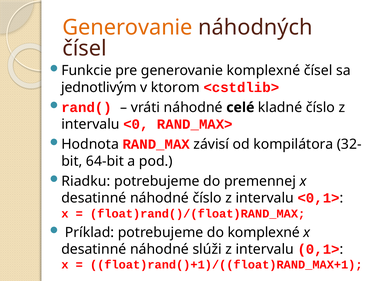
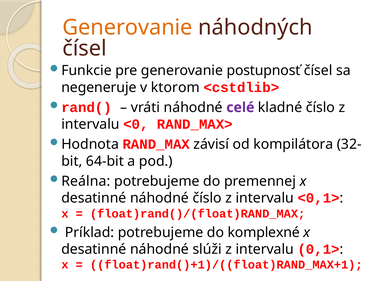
generovanie komplexné: komplexné -> postupnosť (263, 70)
jednotlivým: jednotlivým -> negeneruje (99, 87)
celé colour: black -> purple (240, 107)
Riadku: Riadku -> Reálna (86, 181)
